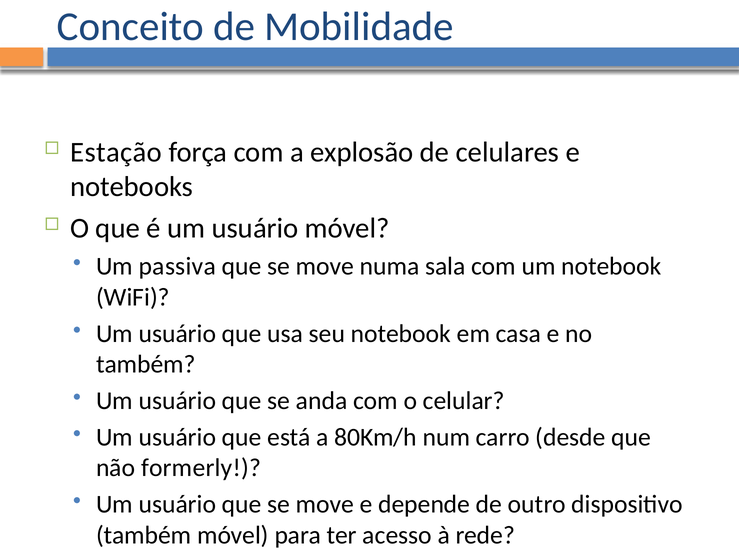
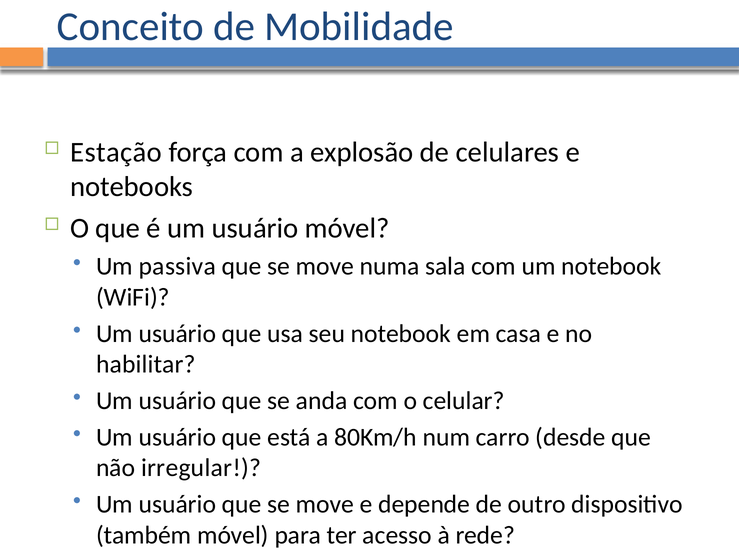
também: também -> habilitar (146, 365)
formerly: formerly -> irregular (201, 468)
